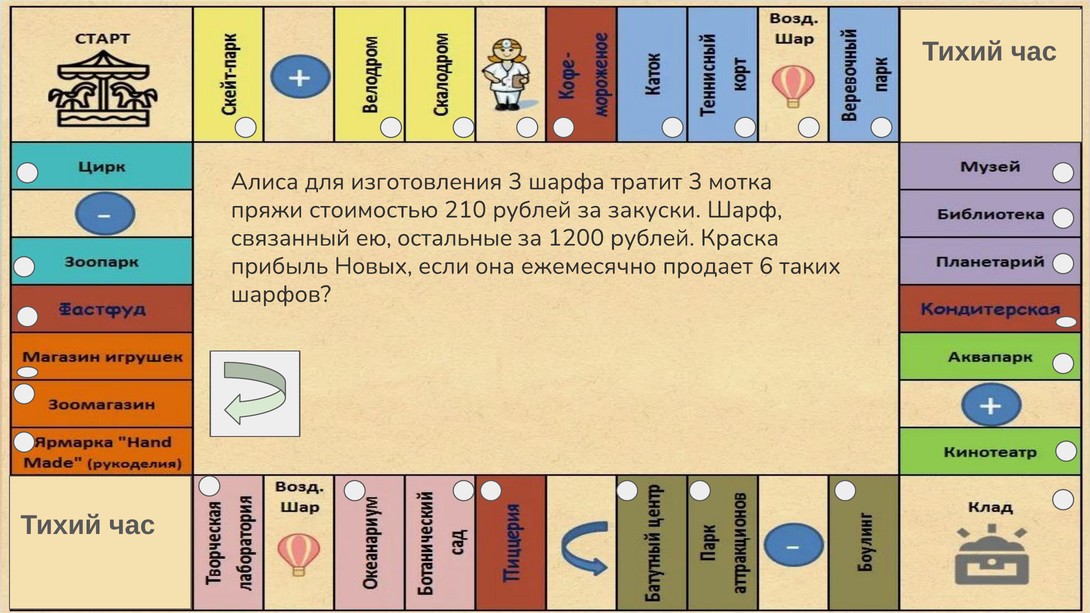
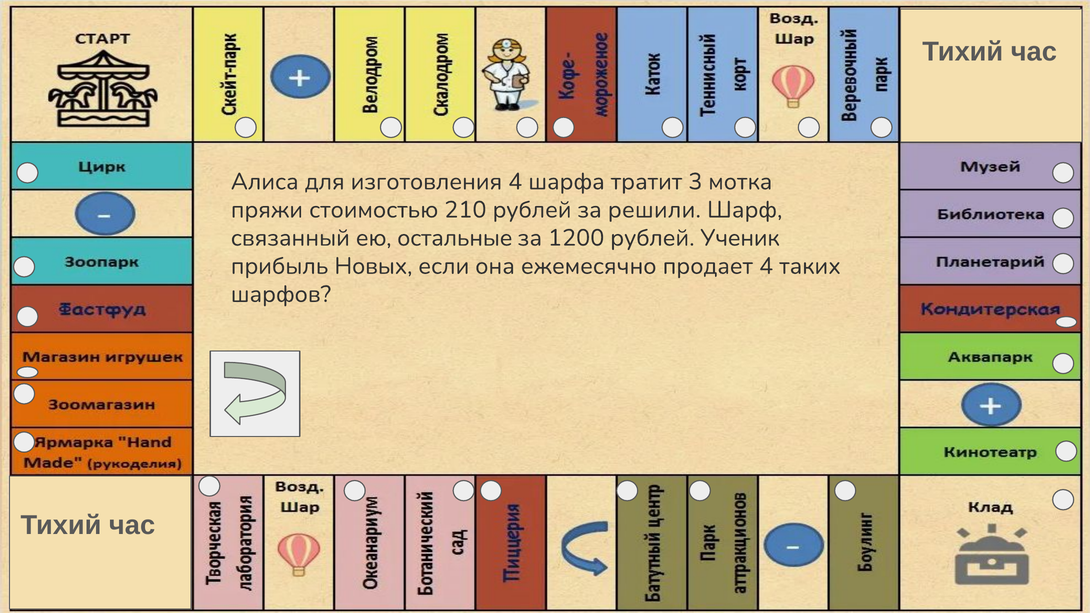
изготовления 3: 3 -> 4 (515, 182)
закуски: закуски -> решили (654, 210)
Краска: Краска -> Ученик (740, 238)
продает 6: 6 -> 4 (766, 266)
